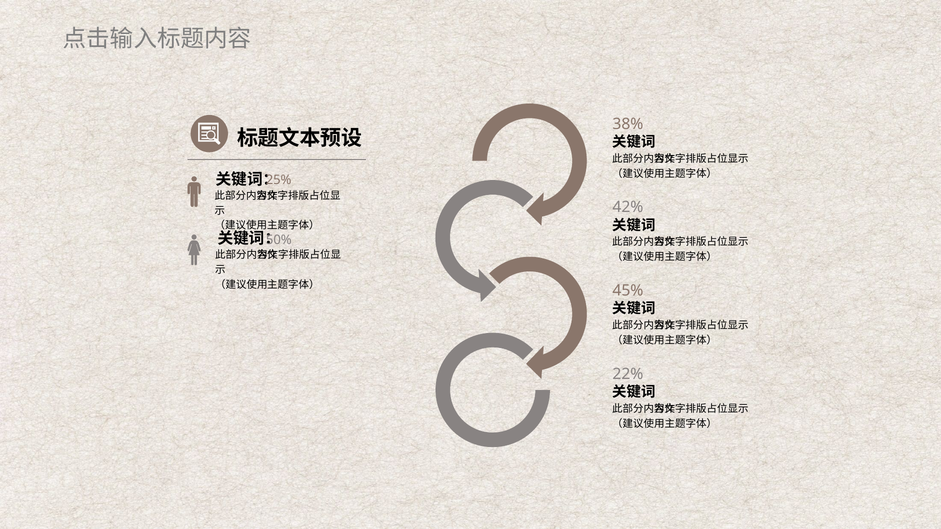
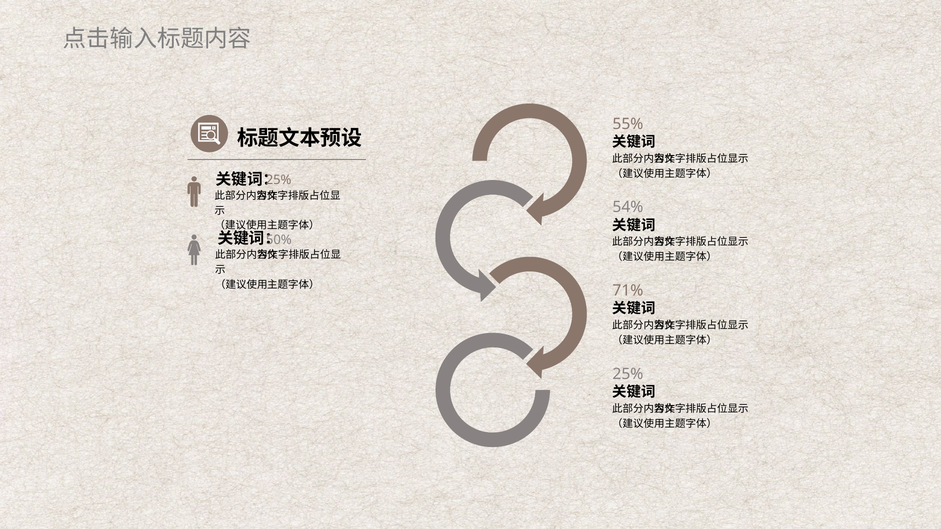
38%: 38% -> 55% (628, 124)
42%: 42% -> 54% (628, 207)
45%: 45% -> 71% (628, 291)
22%: 22% -> 25% (628, 374)
